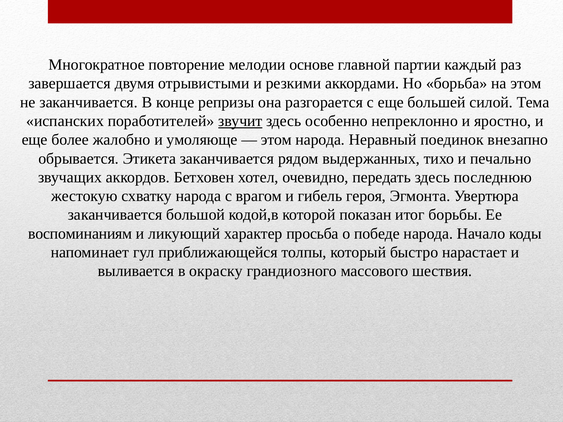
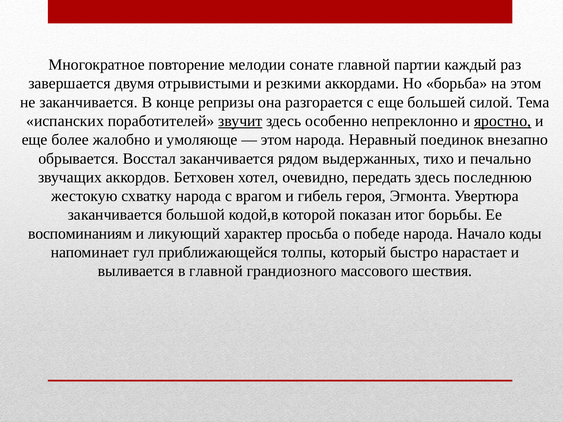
основе: основе -> сонате (312, 65)
яростно underline: none -> present (503, 121)
Этикета: Этикета -> Восстал (149, 159)
в окраску: окраску -> главной (216, 271)
